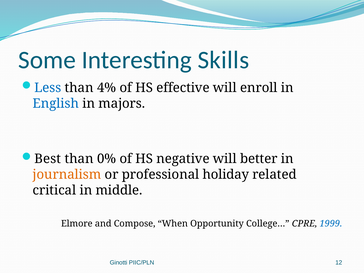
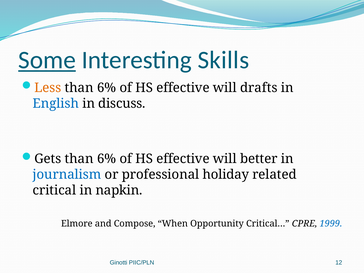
Some underline: none -> present (47, 60)
Less colour: blue -> orange (48, 88)
4%: 4% -> 6% (107, 88)
enroll: enroll -> drafts (259, 88)
majors: majors -> discuss (122, 103)
Best: Best -> Gets (48, 159)
0%: 0% -> 6% (107, 159)
negative: negative -> effective (183, 159)
journalism colour: orange -> blue (67, 175)
middle: middle -> napkin (119, 190)
College…: College… -> Critical… (268, 224)
